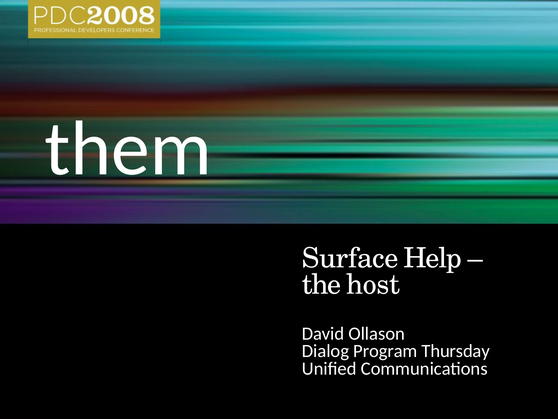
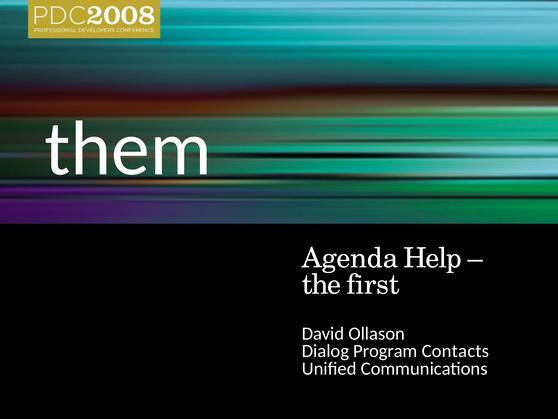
Surface: Surface -> Agenda (350, 258)
host: host -> first (373, 284)
Thursday: Thursday -> Contacts (456, 351)
